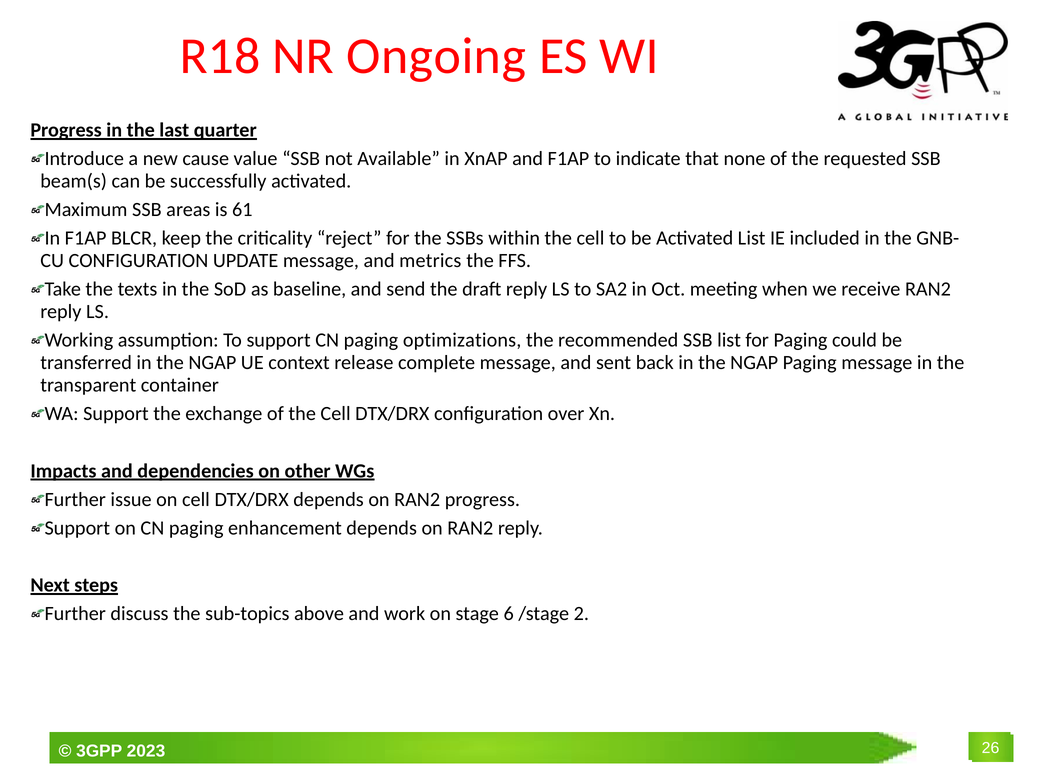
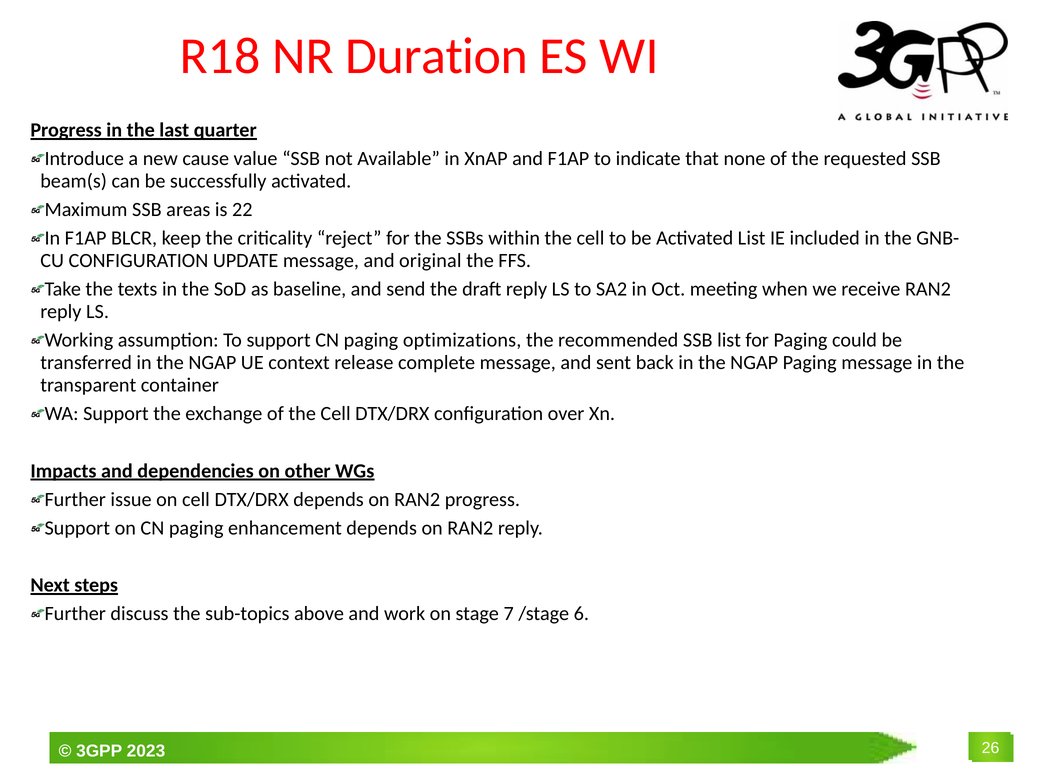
Ongoing: Ongoing -> Duration (437, 56)
61: 61 -> 22 (242, 210)
metrics: metrics -> original (430, 261)
6: 6 -> 7 (509, 614)
2: 2 -> 6 (581, 614)
